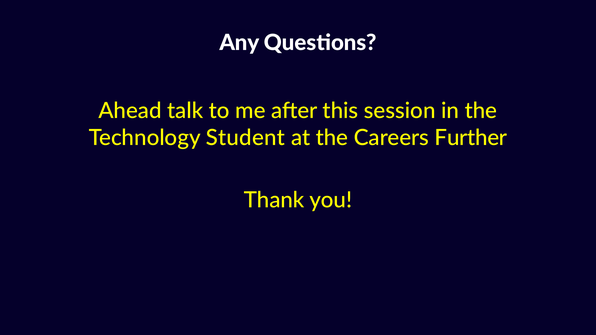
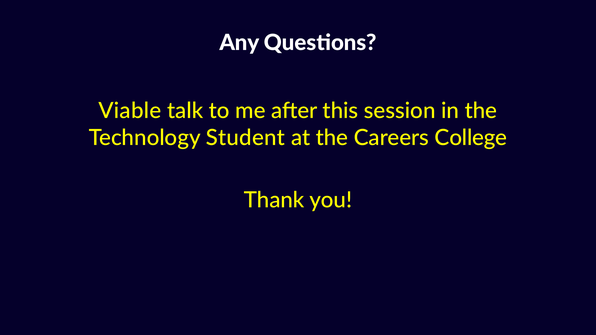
Ahead: Ahead -> Viable (130, 111)
Further: Further -> College (471, 138)
